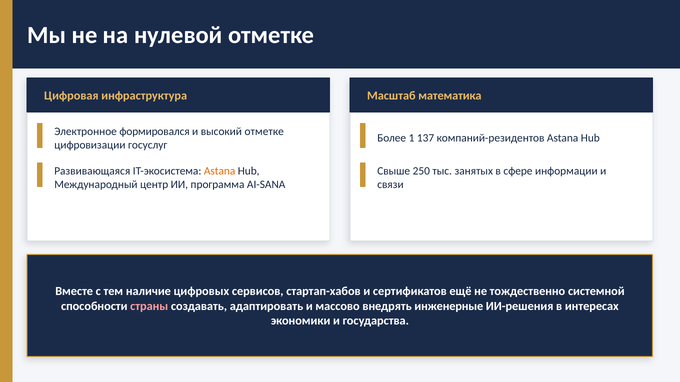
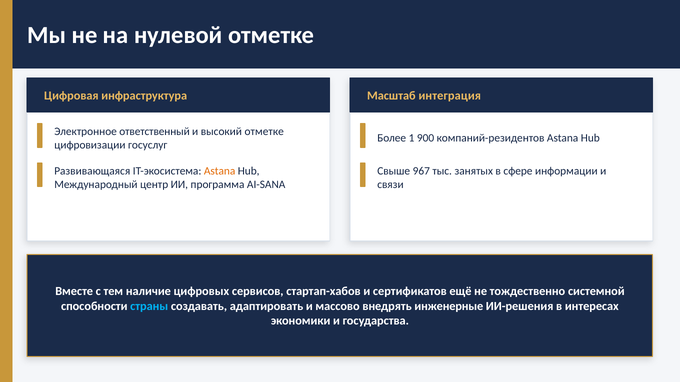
математика: математика -> интеграция (450, 96)
формировался: формировался -> ответственный (155, 132)
137: 137 -> 900 (426, 138)
250: 250 -> 967 (421, 171)
страны colour: pink -> light blue (149, 306)
